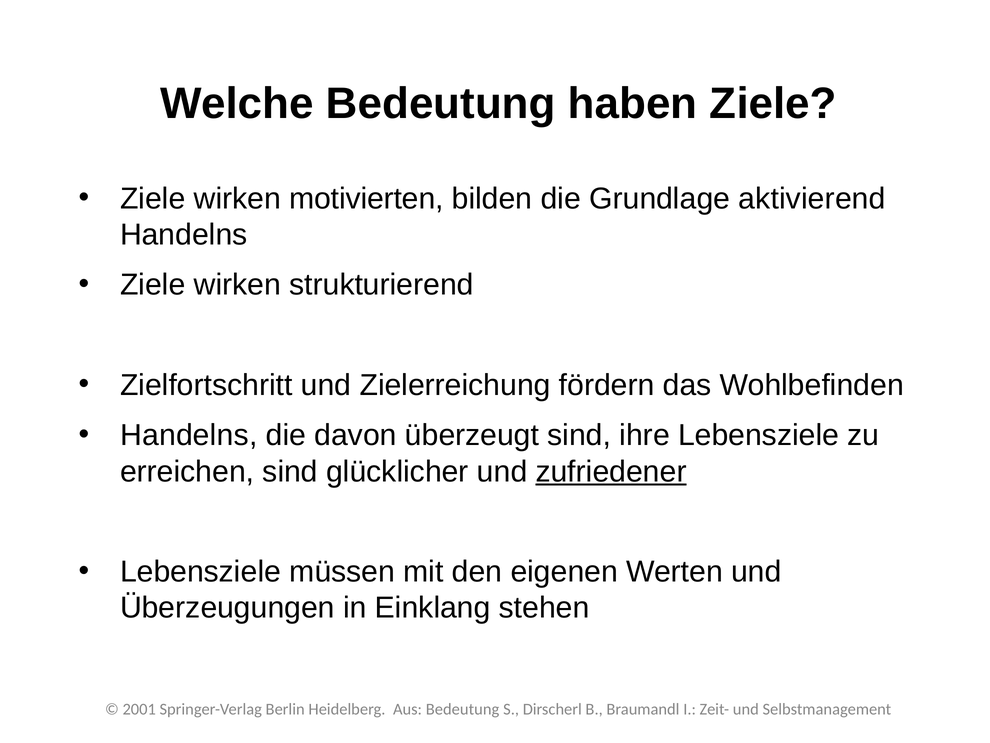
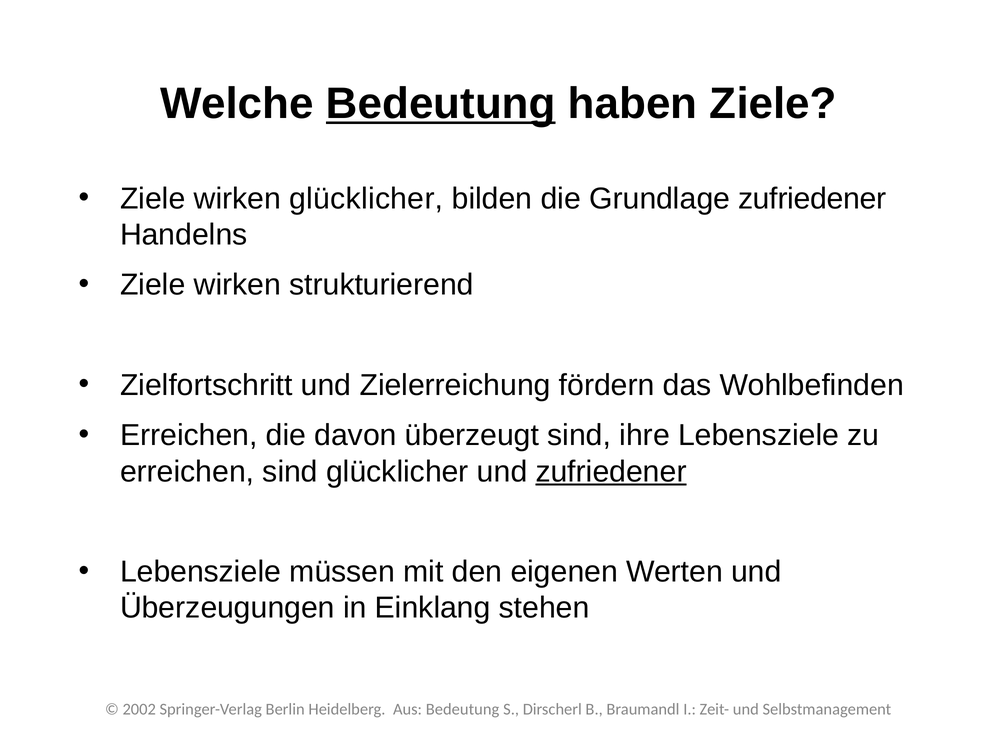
Bedeutung underline: none -> present (441, 104)
wirken motivierten: motivierten -> glücklicher (366, 198)
Grundlage aktivierend: aktivierend -> zufriedener (812, 198)
Handelns: Handelns -> Erreichen (189, 435)
2001: 2001 -> 2002 (139, 709)
